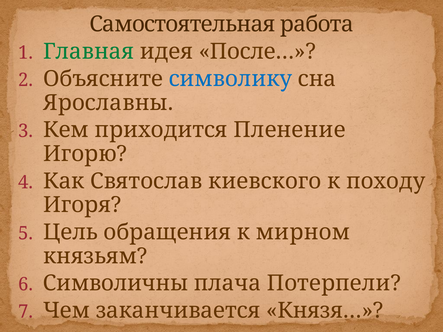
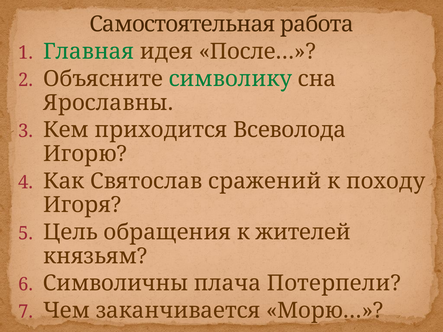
символику colour: blue -> green (230, 79)
Пленение: Пленение -> Всеволода (290, 130)
киевского: киевского -> сражений (265, 181)
мирном: мирном -> жителей (303, 232)
Князя…: Князя… -> Морю… (325, 311)
